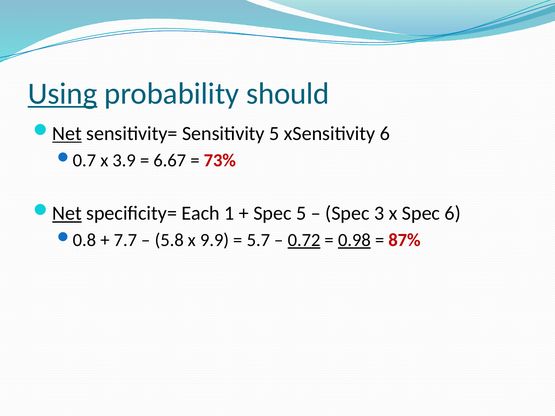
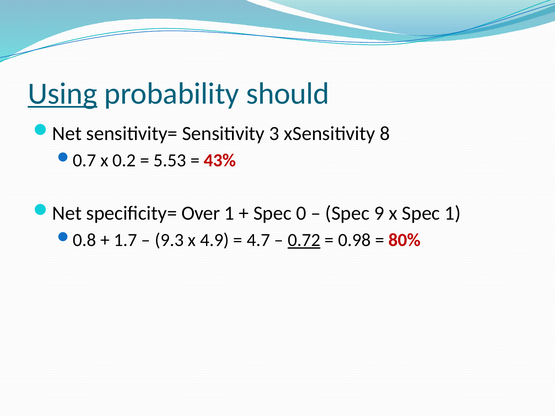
Net underline: present -> none (67, 134)
Sensitivity 5: 5 -> 3 (274, 134)
xSensitivity 6: 6 -> 8 (385, 134)
3.9: 3.9 -> 0.2 (124, 160)
6.67: 6.67 -> 5.53 (170, 160)
73%: 73% -> 43% (220, 160)
Net underline: present -> none (67, 213)
Each: Each -> Over (201, 213)
Spec 5: 5 -> 0 (301, 213)
3: 3 -> 9 (379, 213)
Spec 6: 6 -> 1 (453, 213)
7.7: 7.7 -> 1.7 (125, 240)
5.8: 5.8 -> 9.3 (169, 240)
9.9: 9.9 -> 4.9 (215, 240)
5.7: 5.7 -> 4.7 (258, 240)
0.98 underline: present -> none (354, 240)
87%: 87% -> 80% (405, 240)
